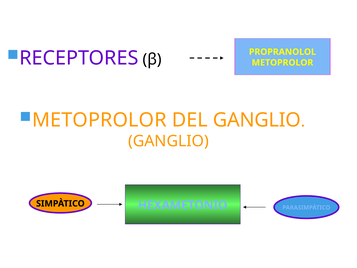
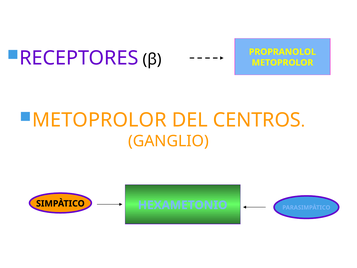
DEL GANGLIO: GANGLIO -> CENTROS (257, 120)
